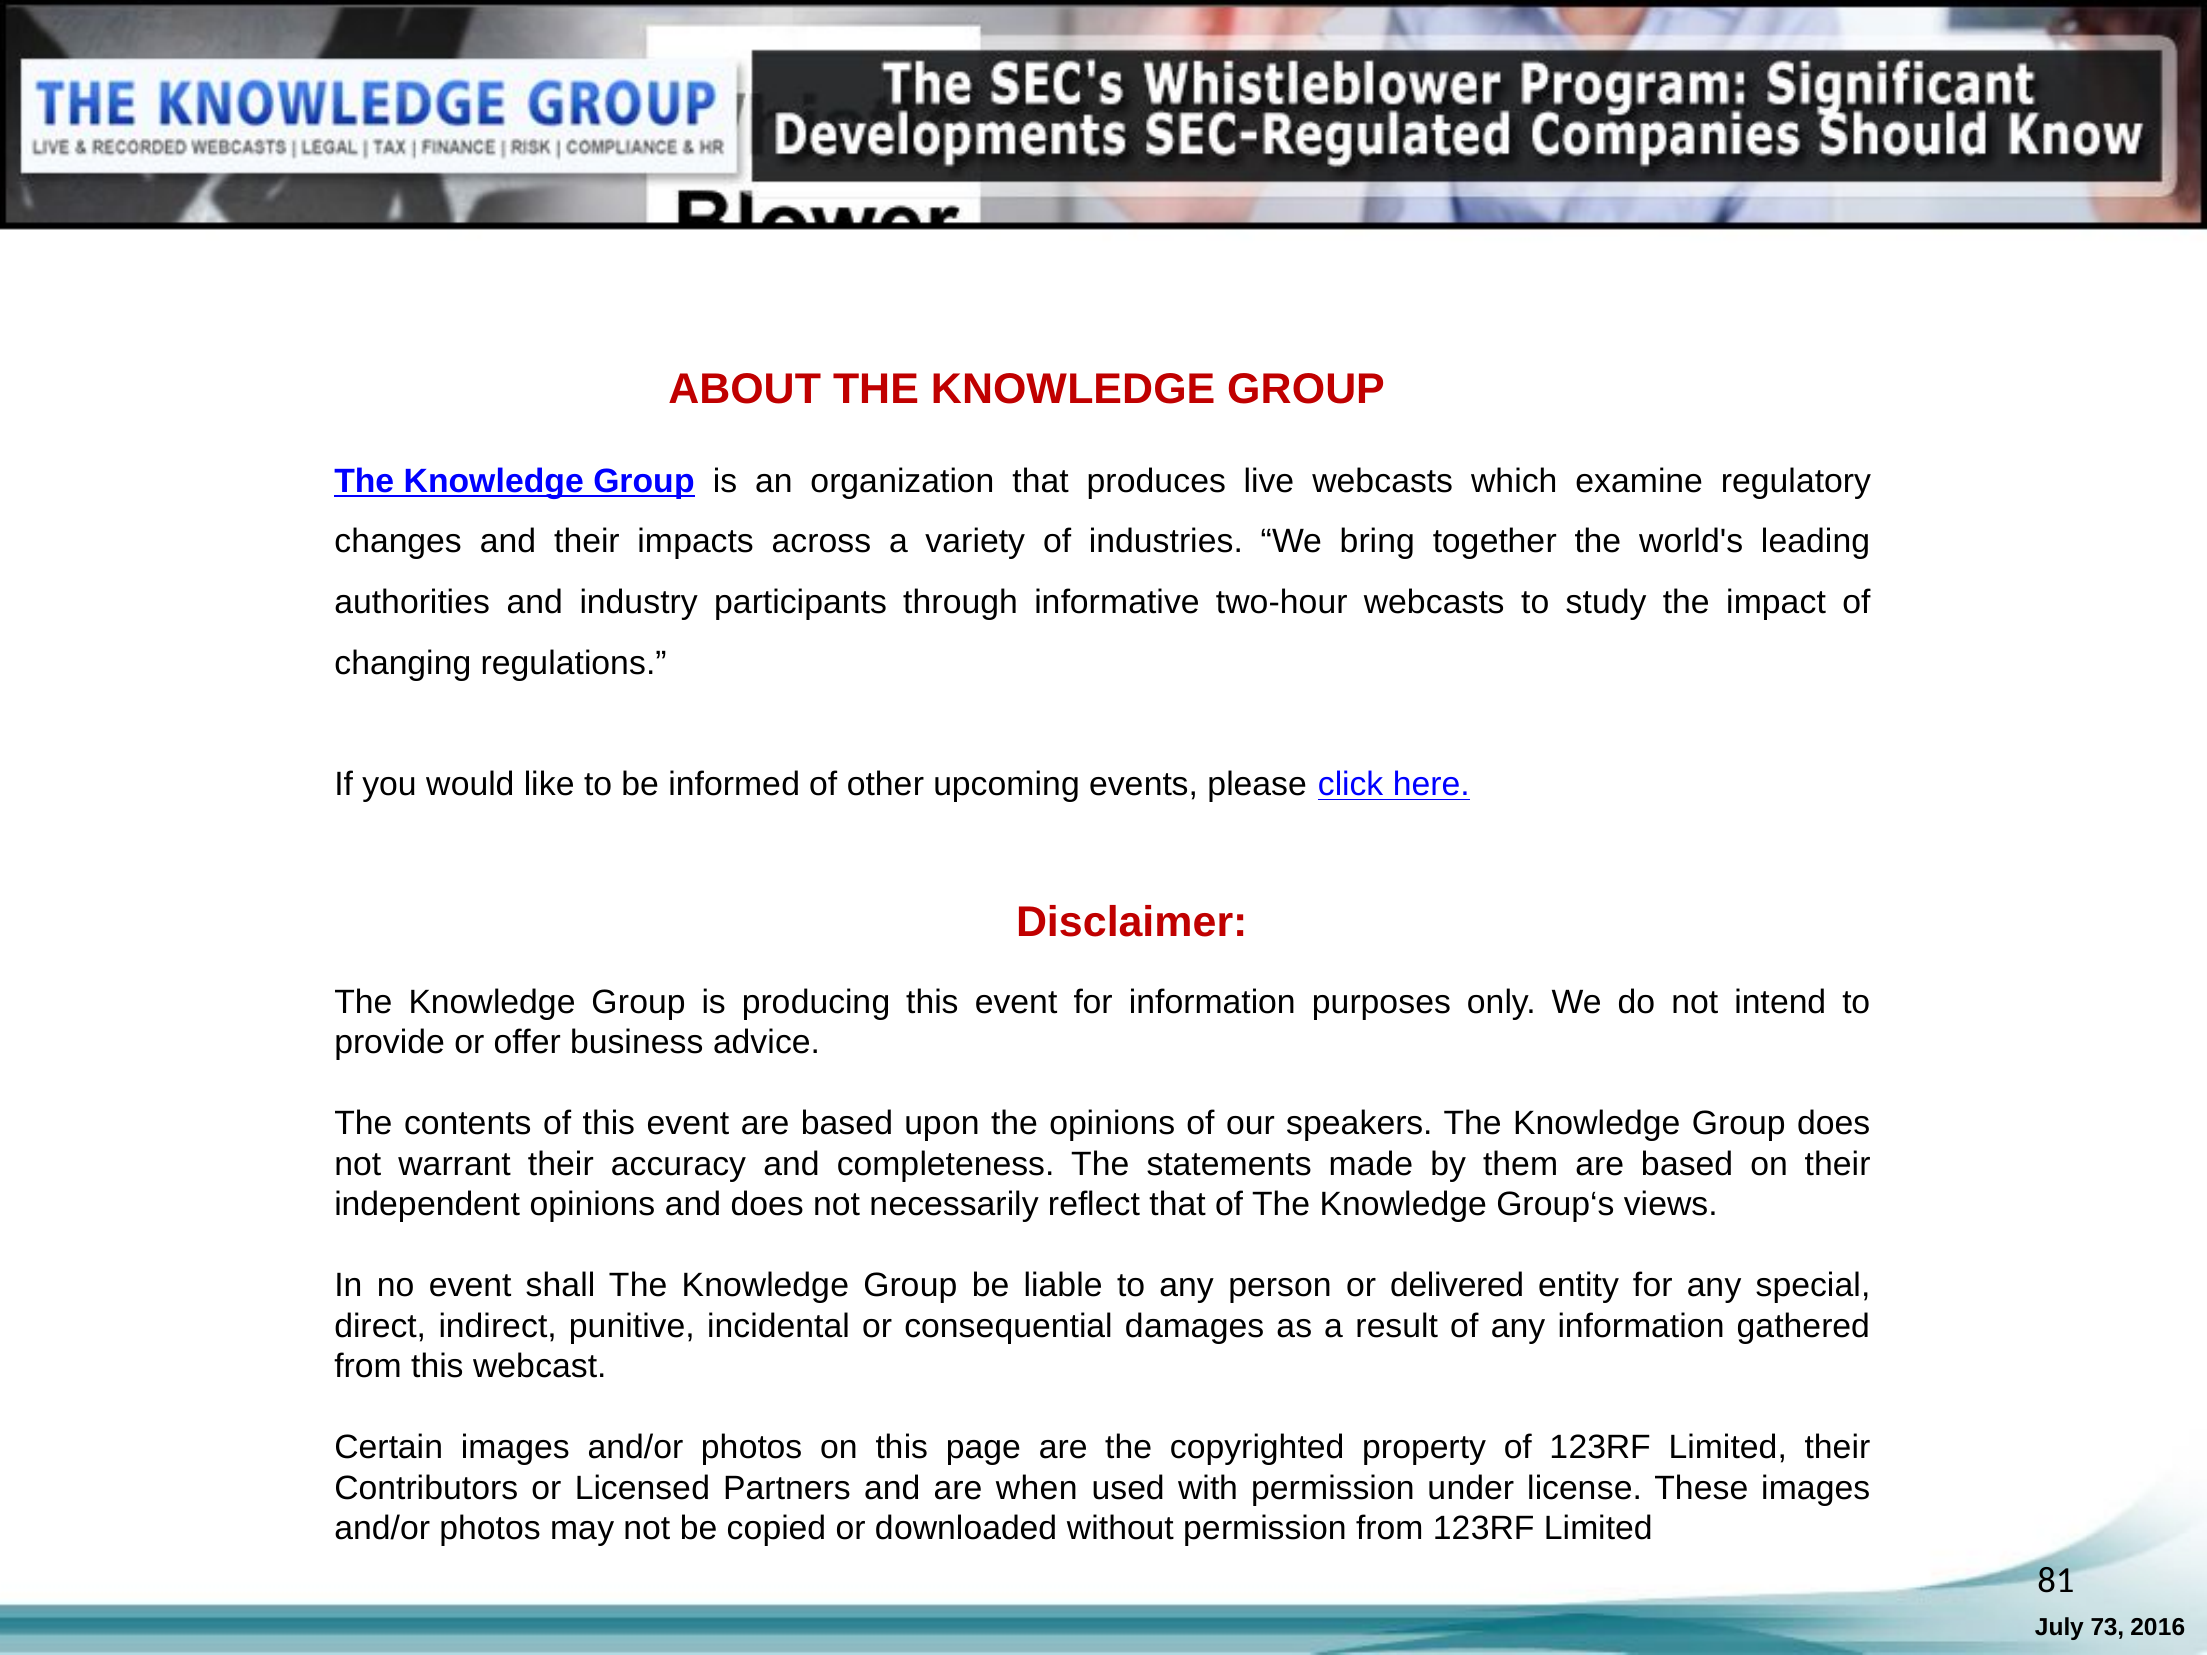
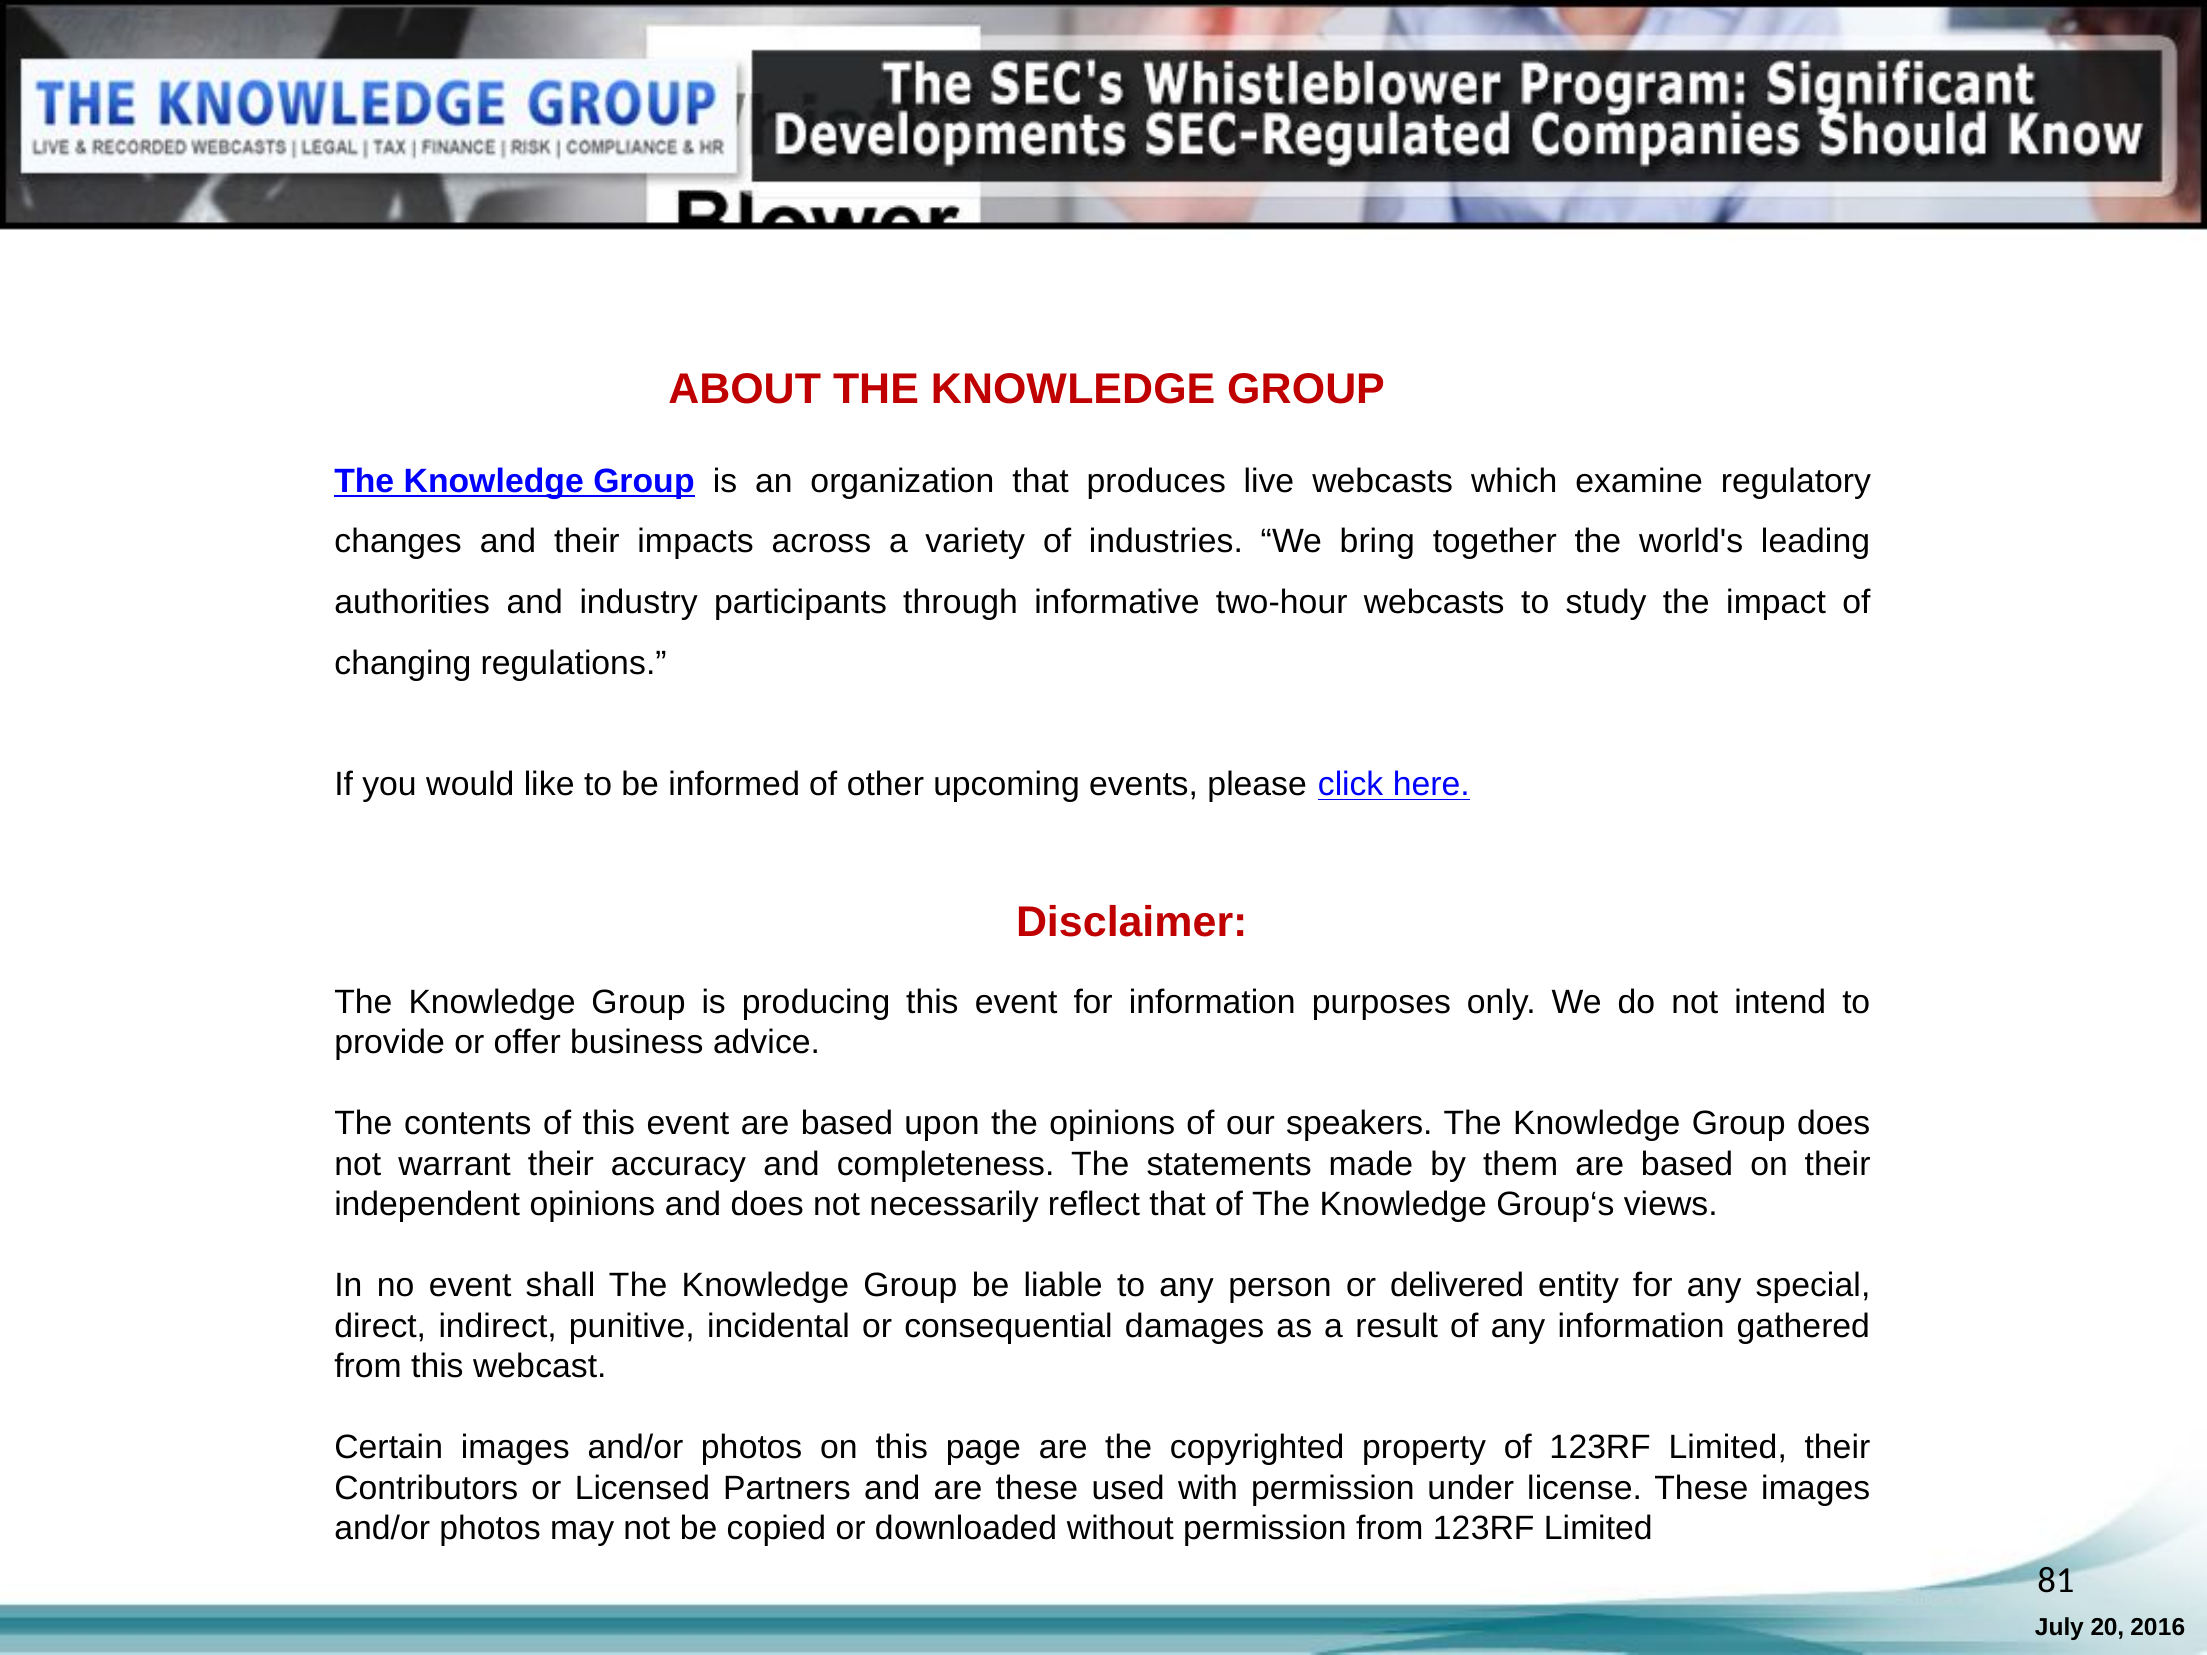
are when: when -> these (1037, 1488)
73: 73 -> 20 (2107, 1627)
